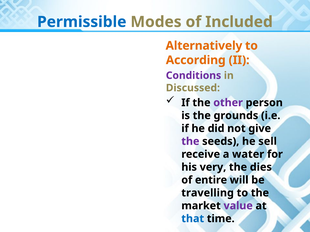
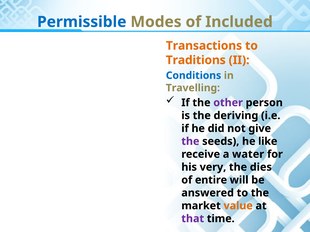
Alternatively: Alternatively -> Transactions (204, 46)
According: According -> Traditions (196, 60)
Conditions colour: purple -> blue (194, 76)
Discussed: Discussed -> Travelling (193, 88)
grounds: grounds -> deriving (236, 116)
sell: sell -> like (268, 142)
travelling: travelling -> answered (208, 193)
value colour: purple -> orange (238, 206)
that colour: blue -> purple (193, 219)
